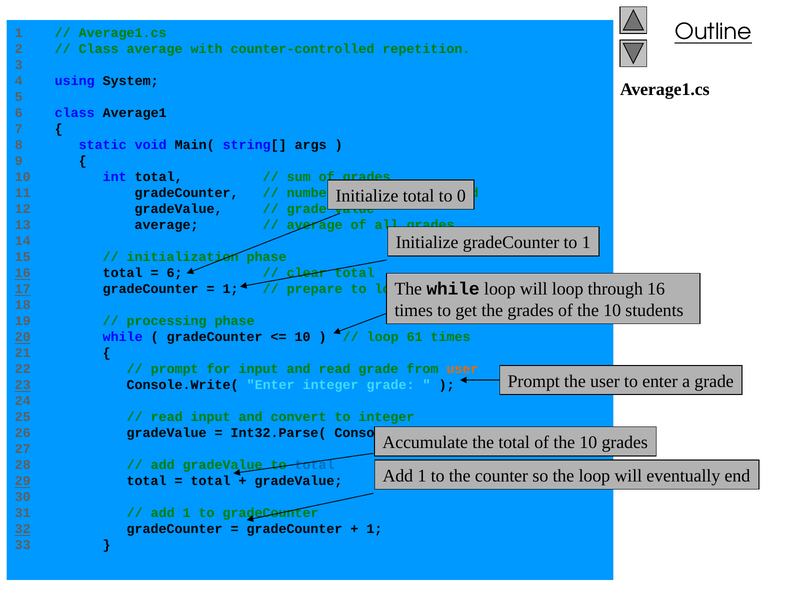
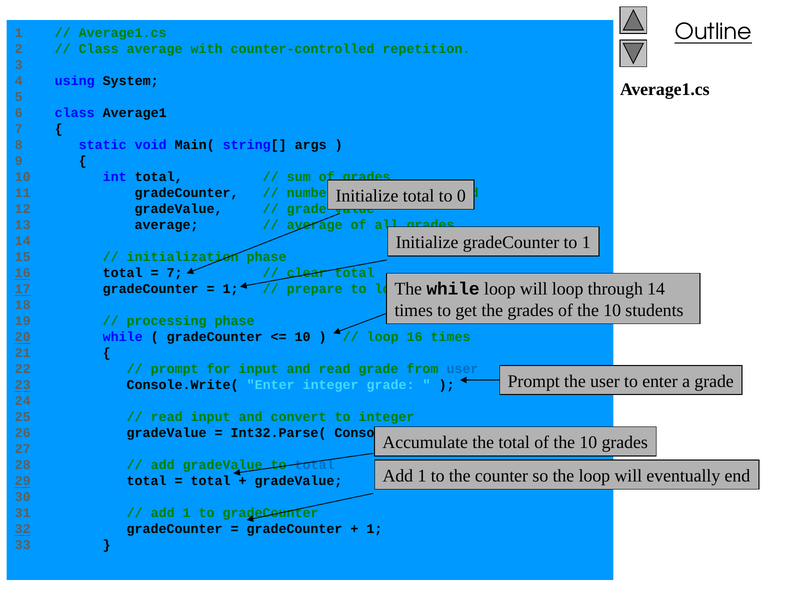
6: 6 -> 7 (175, 273)
through 16: 16 -> 14 (656, 289)
loop 61: 61 -> 16 (415, 337)
user colour: orange -> blue (462, 369)
